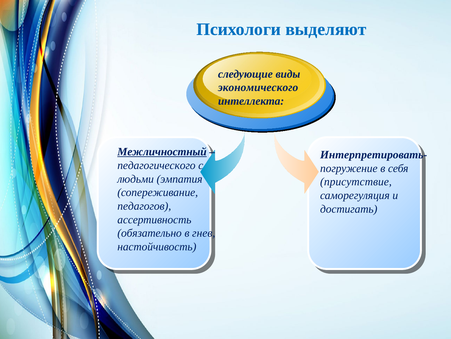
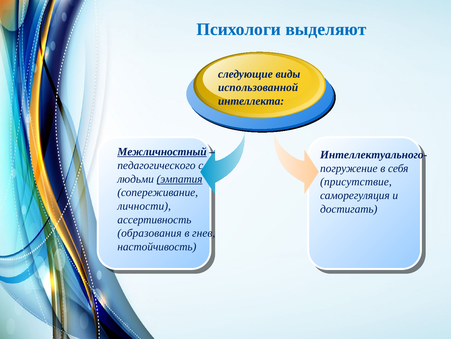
экономического: экономического -> использованной (258, 87)
Интерпретировать-: Интерпретировать- -> Интеллектуального- (374, 154)
эмпатия underline: none -> present (180, 179)
педагогов: педагогов -> личности (144, 206)
обязательно: обязательно -> образования (149, 233)
